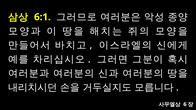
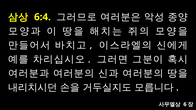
6:1: 6:1 -> 6:4 (42, 17)
